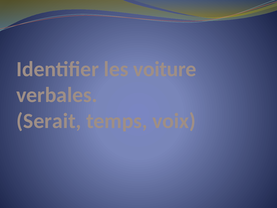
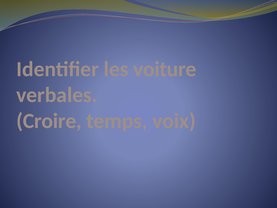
Serait: Serait -> Croire (49, 121)
